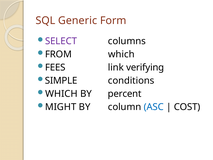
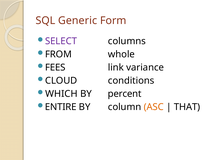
FROM which: which -> whole (121, 54)
verifying: verifying -> variance (145, 67)
SIMPLE: SIMPLE -> CLOUD (61, 81)
MIGHT: MIGHT -> ENTIRE (61, 107)
ASC colour: blue -> orange (154, 107)
COST: COST -> THAT (187, 107)
